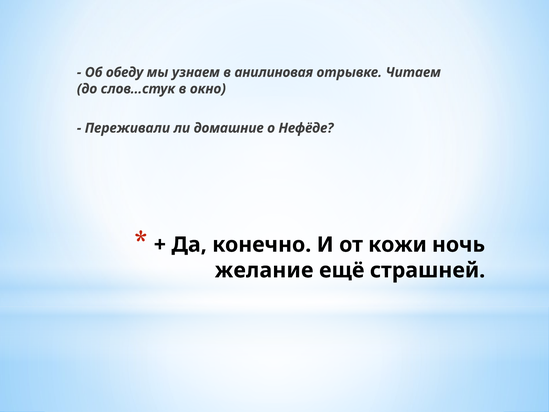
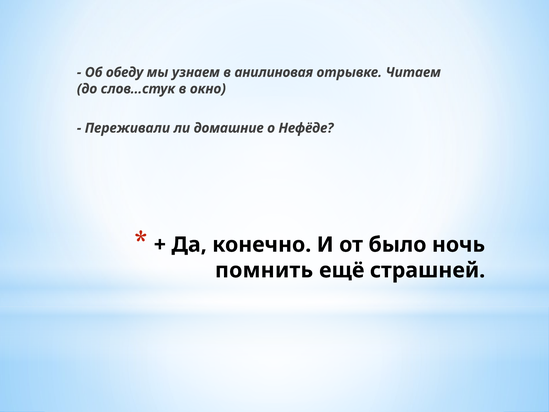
кожи: кожи -> было (397, 245)
желание: желание -> помнить (264, 270)
